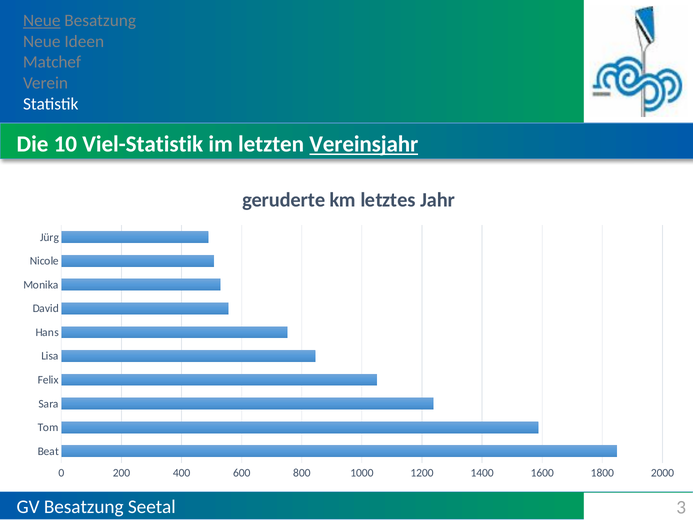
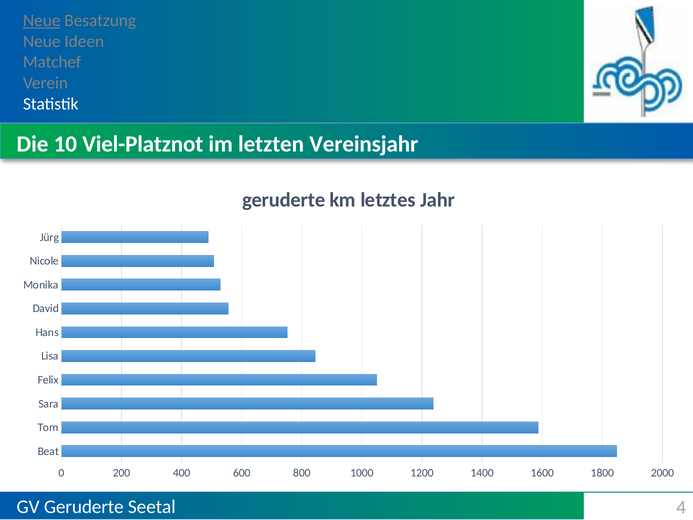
Viel-Statistik: Viel-Statistik -> Viel-Platznot (143, 144)
Vereinsjahr underline: present -> none (364, 144)
GV Besatzung: Besatzung -> Geruderte (84, 507)
3: 3 -> 4 (681, 507)
